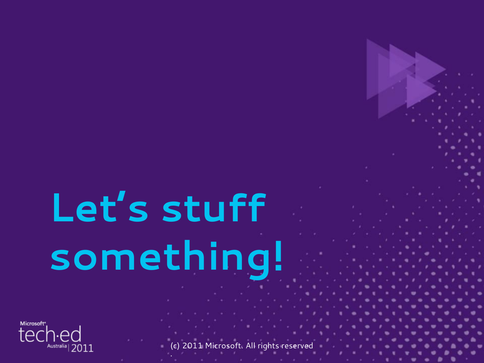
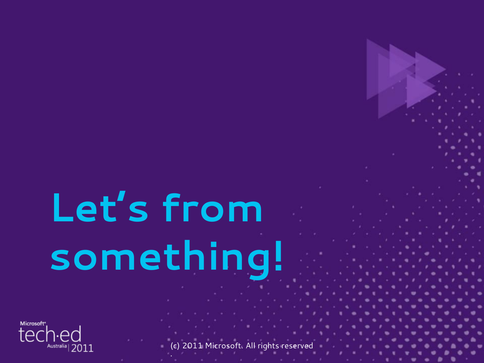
stuff: stuff -> from (213, 208)
